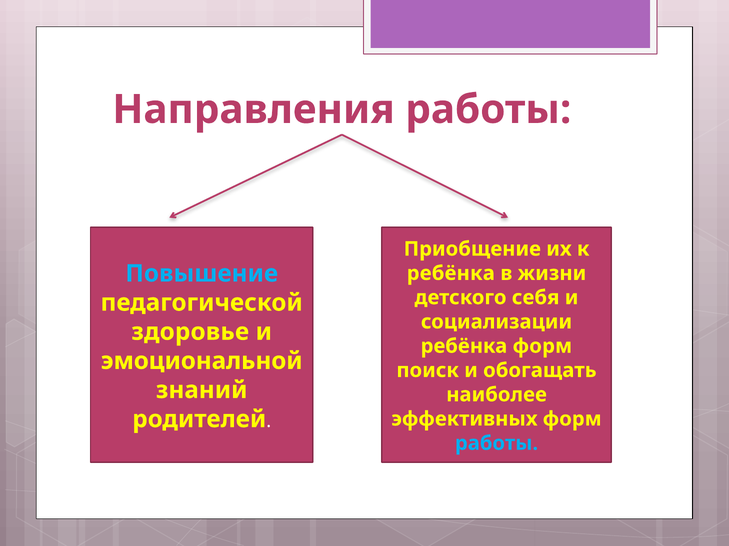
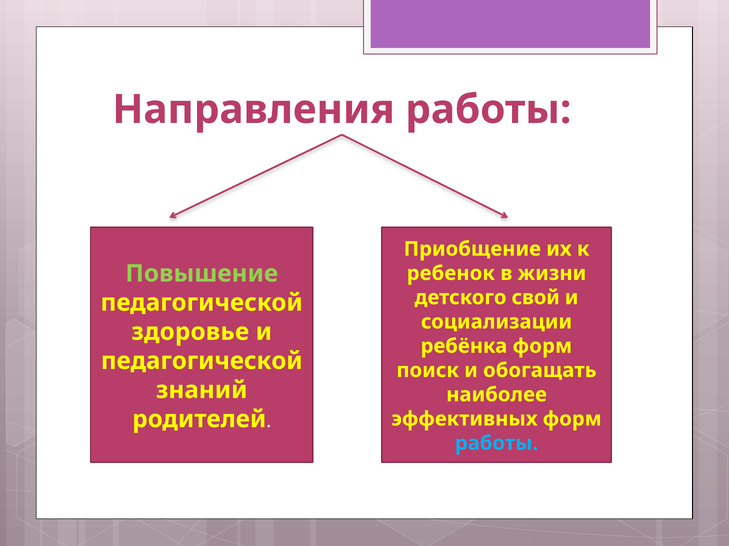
Повышение colour: light blue -> light green (202, 274)
ребёнка: ребёнка -> ребенок (451, 274)
себя: себя -> свой (536, 298)
эмоциональной: эмоциональной -> педагогической (202, 361)
